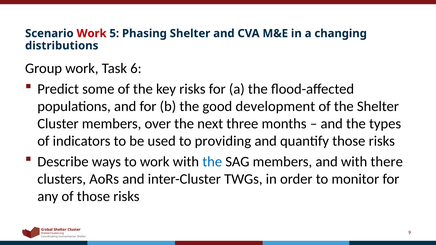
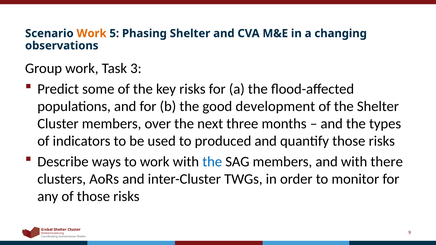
Work colour: red -> orange (92, 33)
distributions: distributions -> observations (62, 46)
6: 6 -> 3 (136, 69)
providing: providing -> produced (223, 141)
